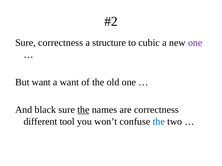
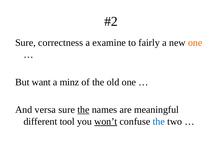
structure: structure -> examine (109, 43)
cubic: cubic -> fairly (149, 43)
one colour: purple -> orange (195, 43)
a want: want -> minz (69, 82)
black: black -> versa (45, 110)
are correctness: correctness -> meaningful (156, 110)
won’t underline: none -> present (106, 122)
